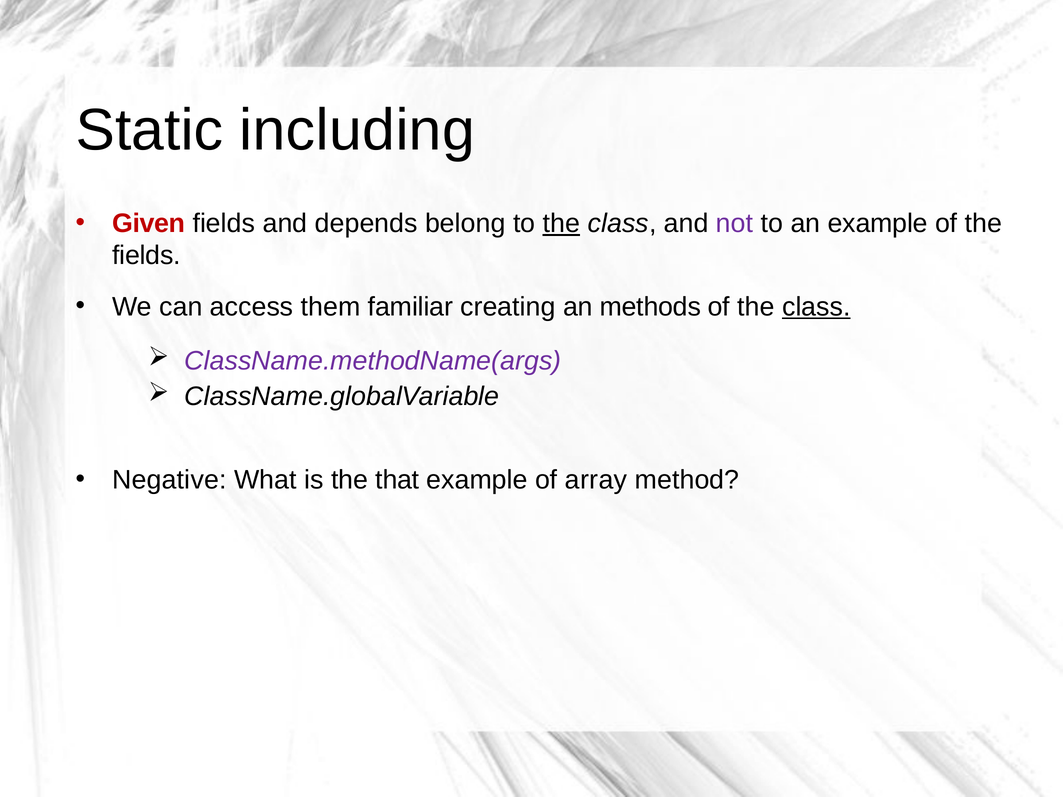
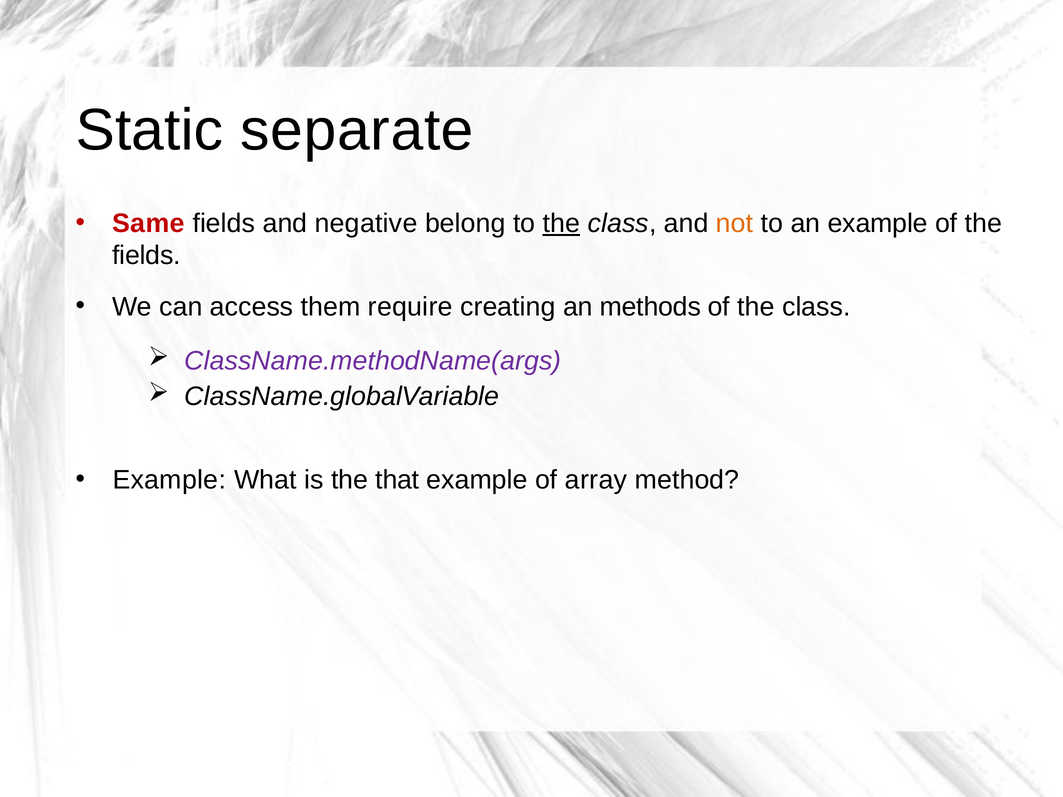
including: including -> separate (357, 130)
Given: Given -> Same (148, 223)
depends: depends -> negative (366, 223)
not colour: purple -> orange (735, 223)
familiar: familiar -> require (410, 307)
class underline: present -> none (816, 307)
Negative: Negative -> Example (169, 480)
